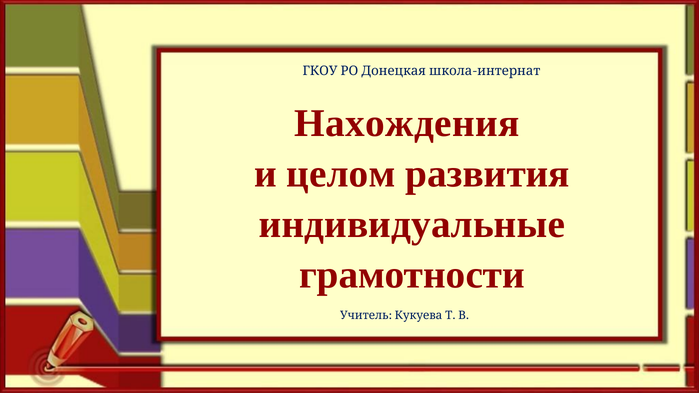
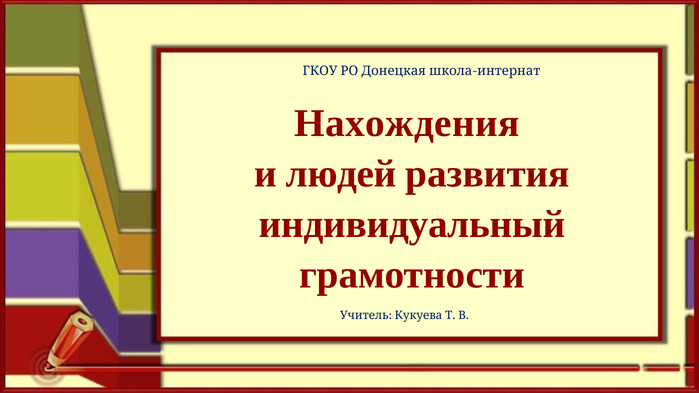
целом: целом -> людей (341, 174)
индивидуальные: индивидуальные -> индивидуальный (412, 224)
